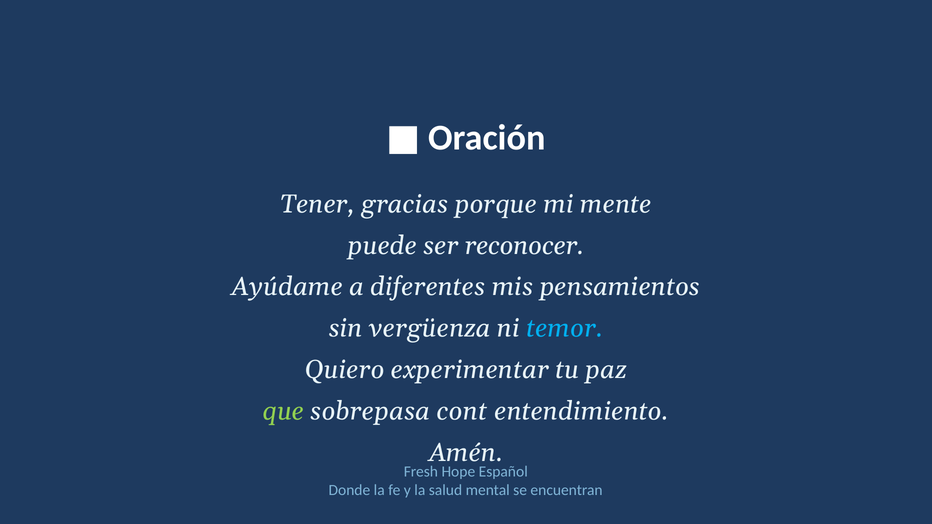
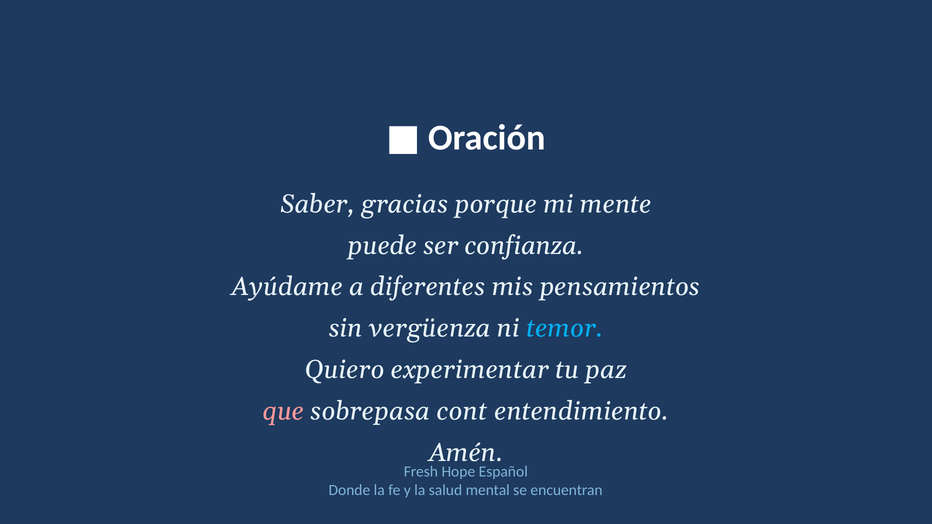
Tener: Tener -> Saber (317, 204)
reconocer: reconocer -> confianza (524, 246)
que colour: light green -> pink (283, 411)
